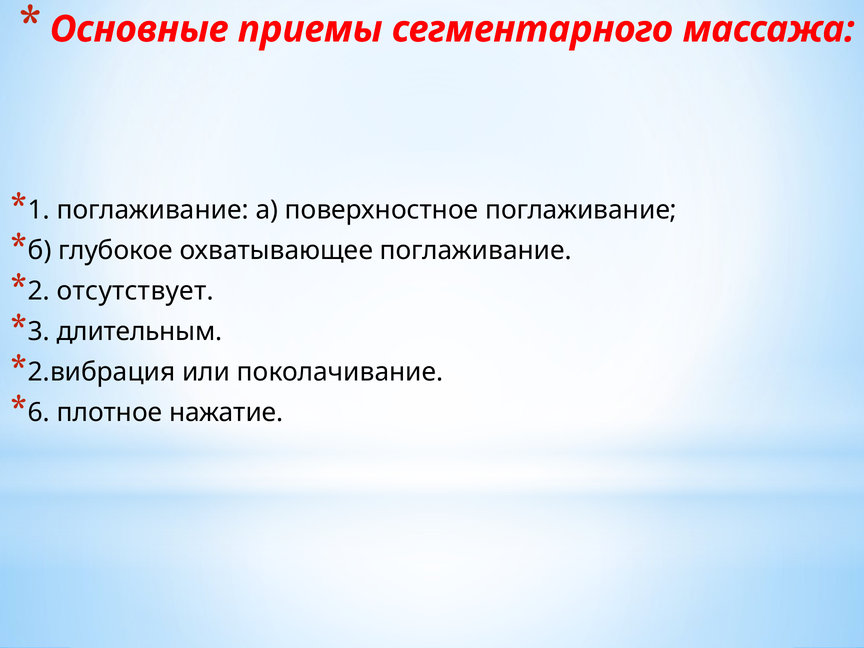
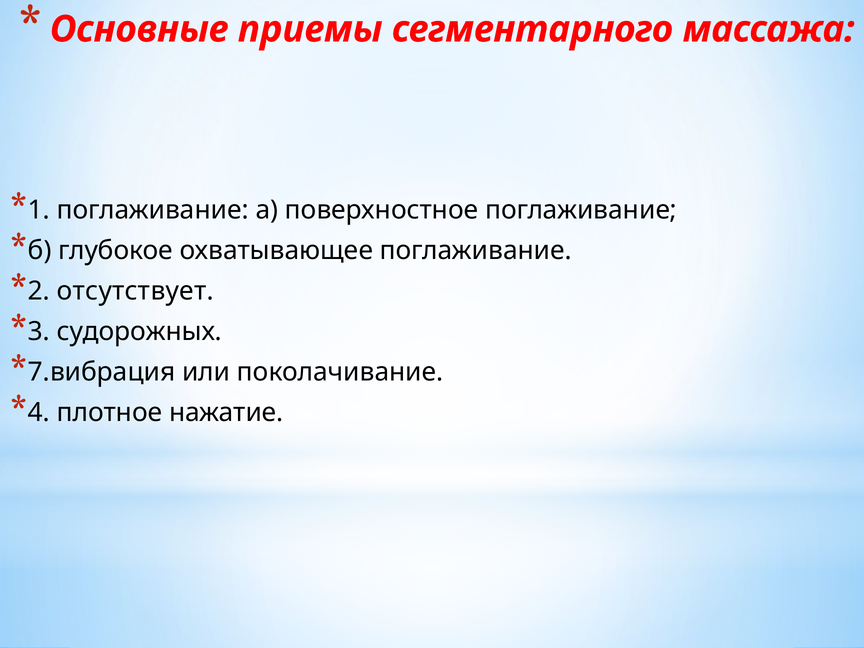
длительным: длительным -> судорожных (139, 331)
2.вибрация: 2.вибрация -> 7.вибрация (102, 372)
6: 6 -> 4 (39, 412)
